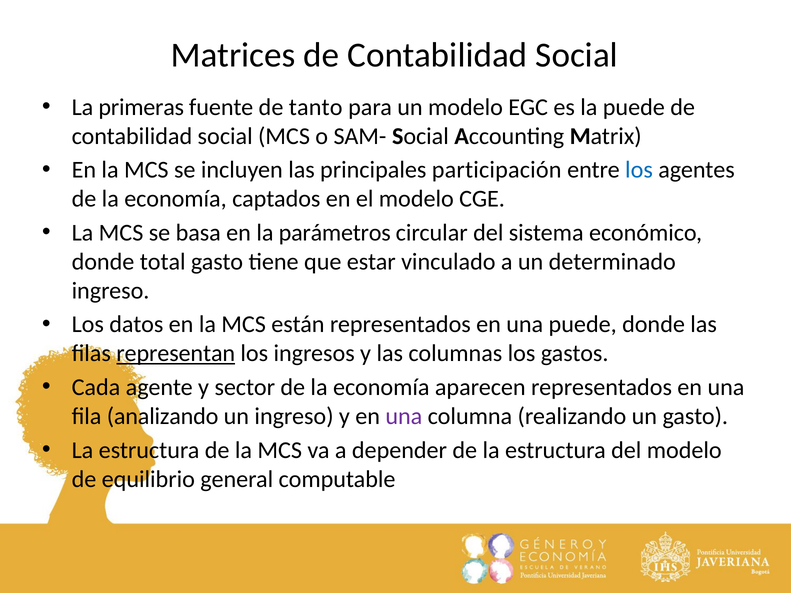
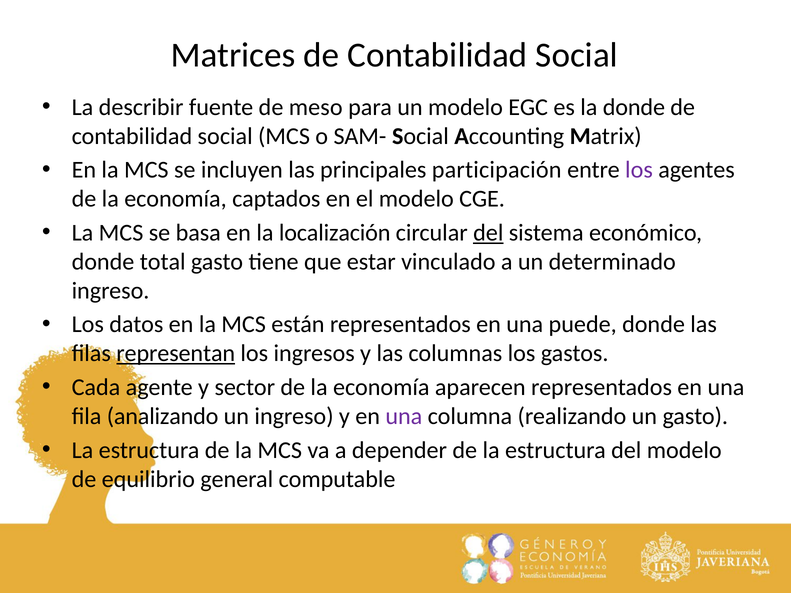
primeras: primeras -> describir (141, 107)
tanto: tanto -> meso (316, 107)
la puede: puede -> donde (634, 107)
los colour: blue -> purple (639, 170)
parámetros: parámetros -> localización (335, 233)
del underline: none -> present (488, 233)
